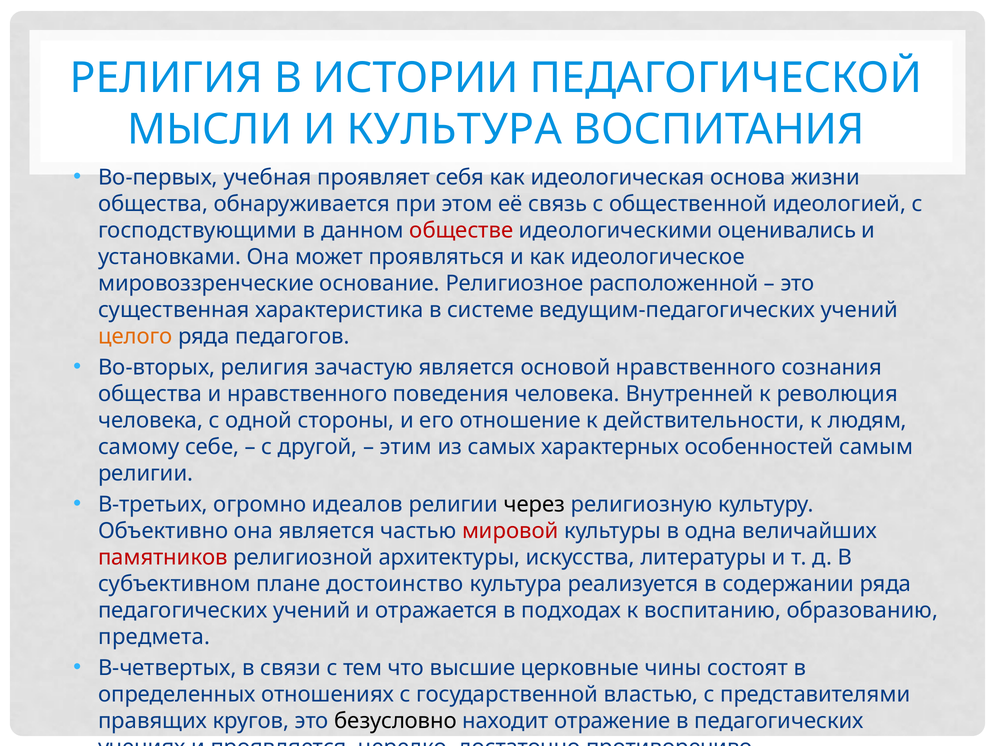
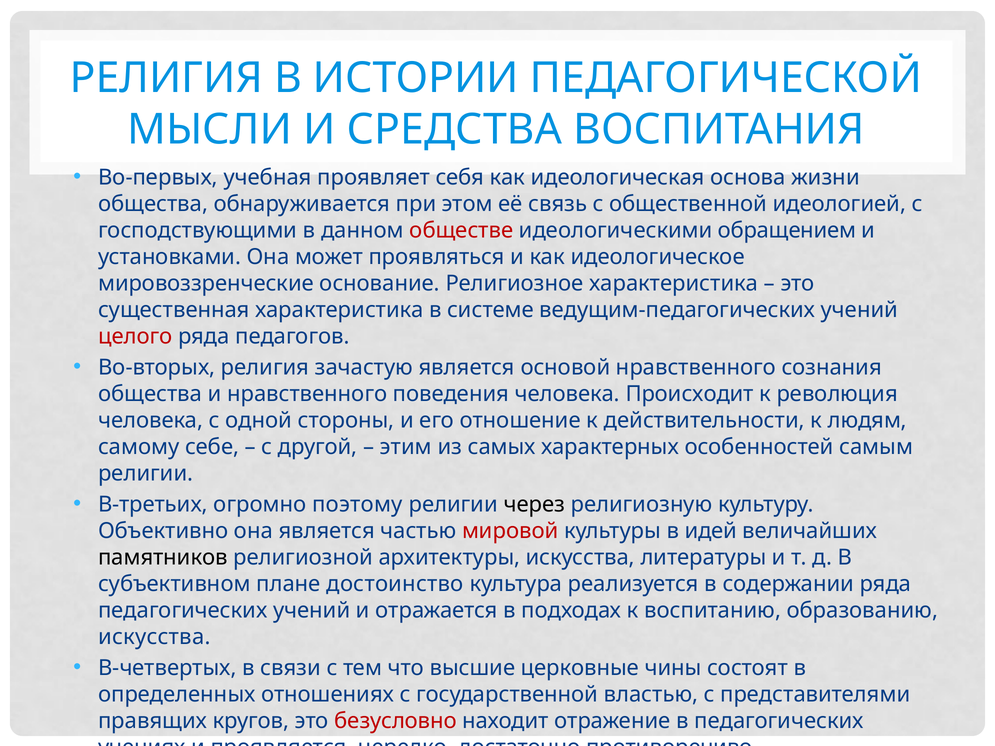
И КУЛЬТУРА: КУЛЬТУРА -> СРЕДСТВА (454, 130)
оценивались: оценивались -> обращением (787, 230)
Религиозное расположенной: расположенной -> характеристика (674, 283)
целого colour: orange -> red (135, 336)
Внутренней: Внутренней -> Происходит (690, 394)
идеалов: идеалов -> поэтому (357, 504)
одна: одна -> идей (711, 531)
памятников colour: red -> black (163, 557)
предмета: предмета -> искусства (154, 637)
безусловно colour: black -> red (396, 721)
